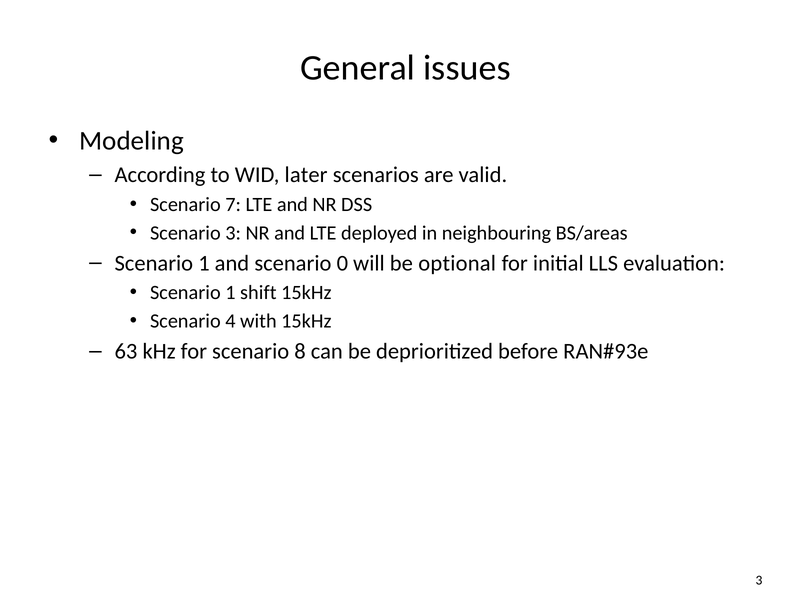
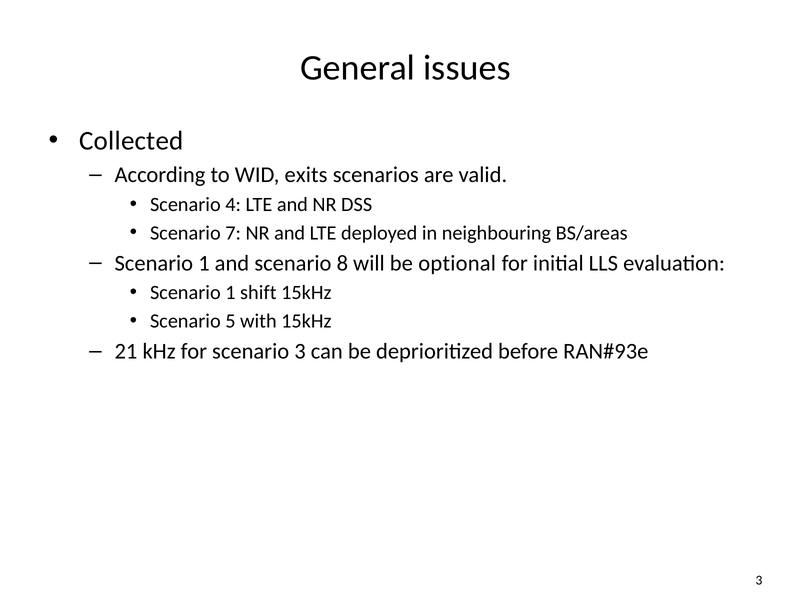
Modeling: Modeling -> Collected (131, 141)
later: later -> exits (306, 175)
7: 7 -> 4 (233, 205)
Scenario 3: 3 -> 7 (233, 233)
0: 0 -> 8 (342, 263)
4: 4 -> 5 (230, 321)
63: 63 -> 21 (126, 352)
scenario 8: 8 -> 3 (300, 352)
